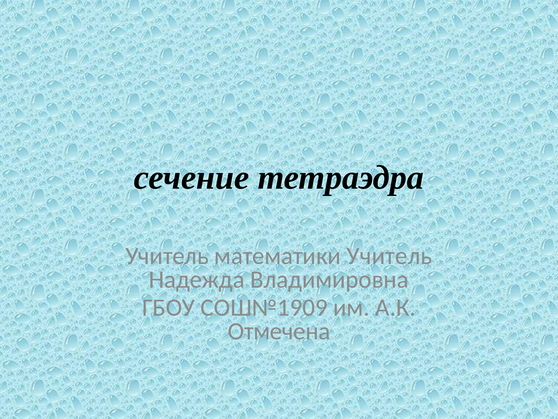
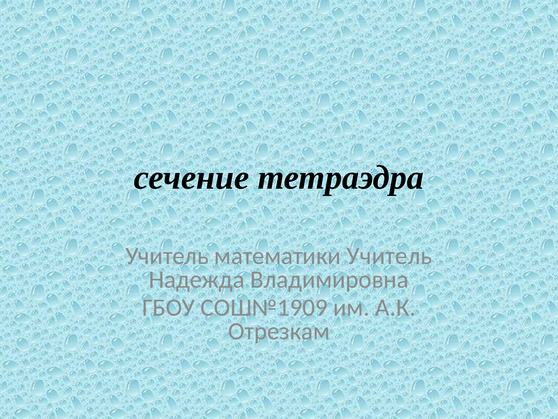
Отмечена: Отмечена -> Отрезкам (279, 331)
